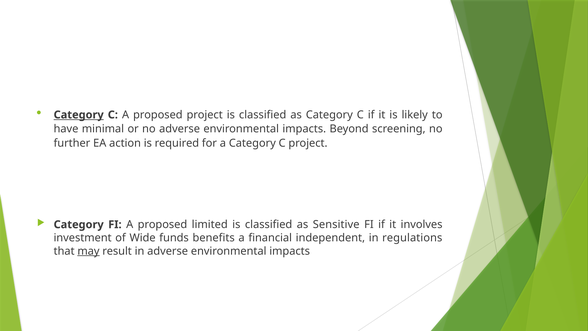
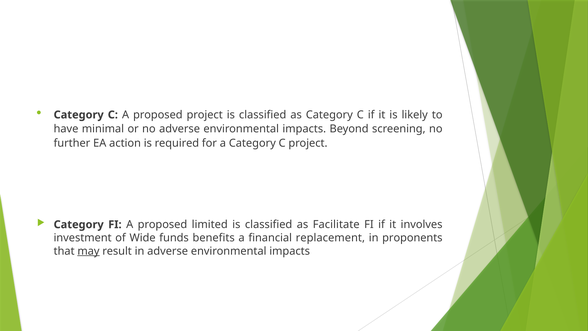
Category underline: present -> none (79, 115)
Sensitive: Sensitive -> Facilitate (336, 224)
independent: independent -> replacement (330, 238)
regulations: regulations -> proponents (412, 238)
